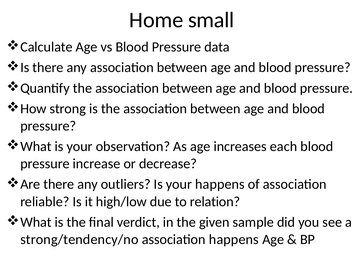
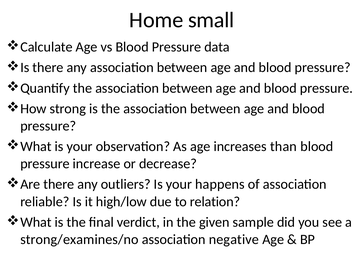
each: each -> than (283, 146)
strong/tendency/no: strong/tendency/no -> strong/examines/no (79, 239)
association happens: happens -> negative (234, 239)
